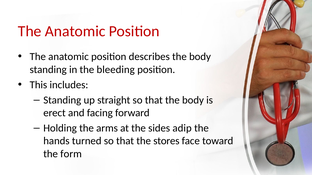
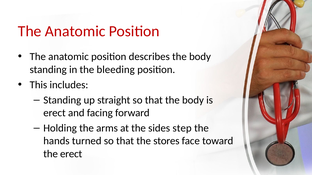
adip: adip -> step (182, 128)
the form: form -> erect (71, 154)
